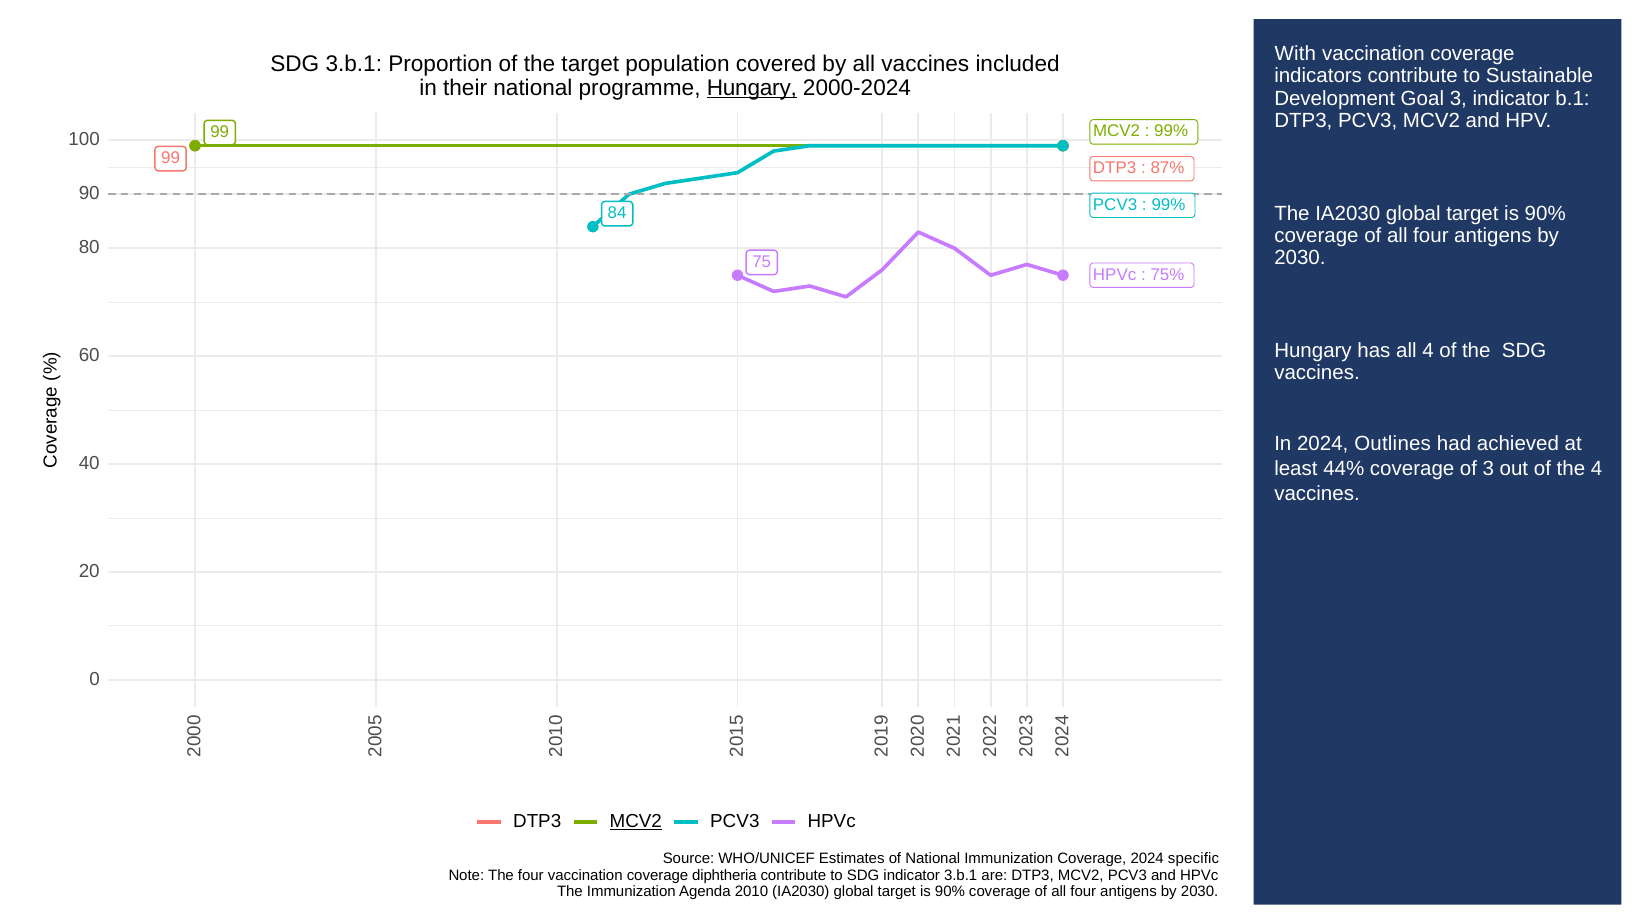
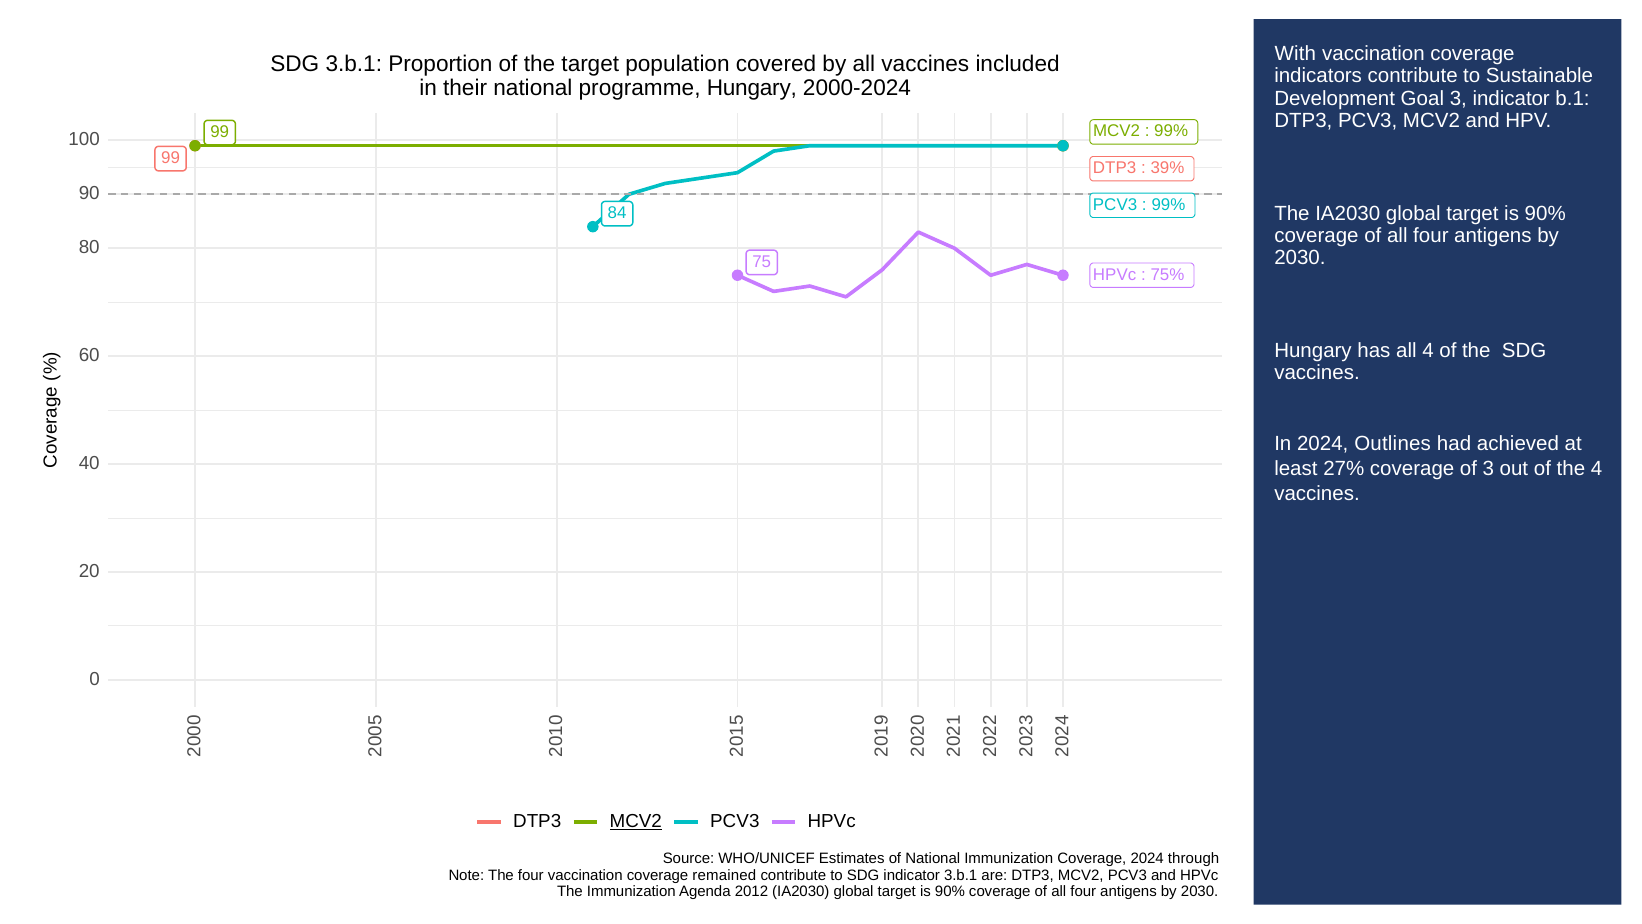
Hungary underline: present -> none (752, 88)
87%: 87% -> 39% (1167, 168)
44%: 44% -> 27% (1344, 468)
specific: specific -> through (1194, 859)
diphtheria: diphtheria -> remained (724, 875)
2010: 2010 -> 2012 (751, 891)
